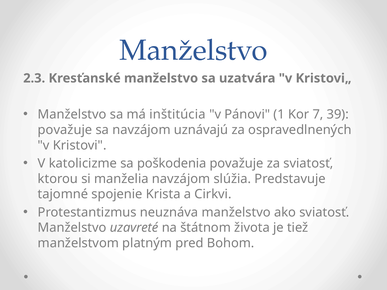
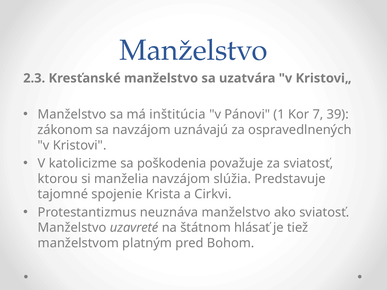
považuje: považuje -> zákonom (65, 130)
života: života -> hlásať (252, 228)
